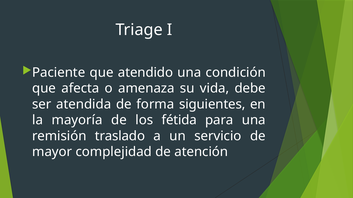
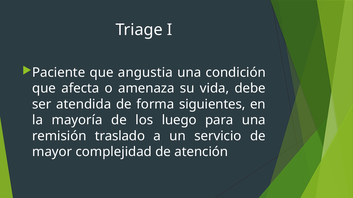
atendido: atendido -> angustia (145, 73)
fétida: fétida -> luego (179, 120)
